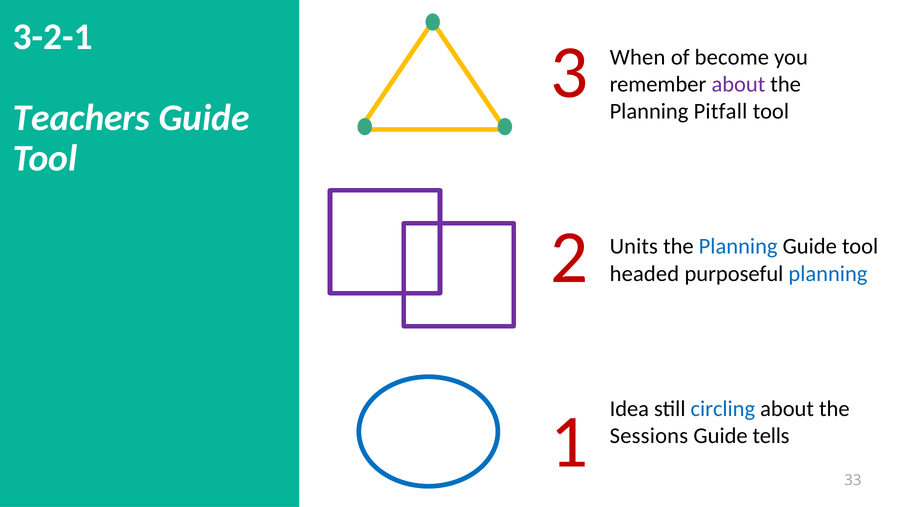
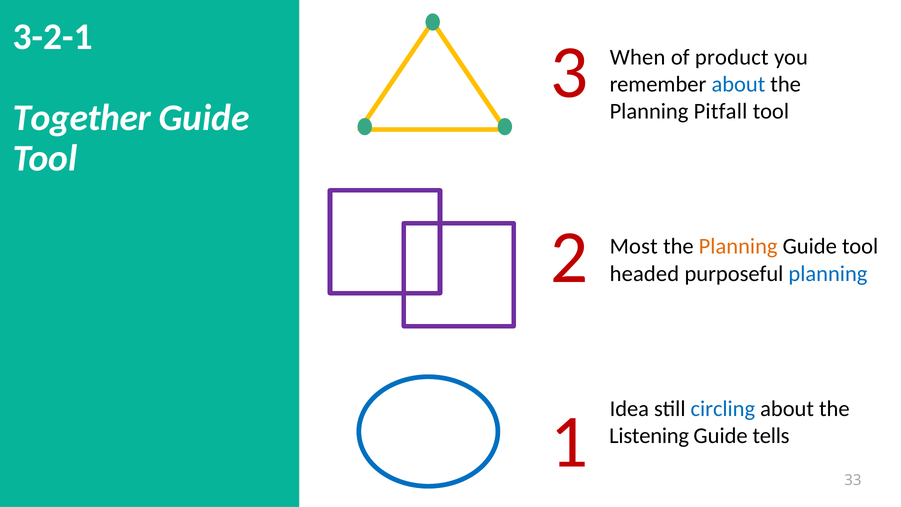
become: become -> product (732, 57)
about colour: purple -> blue (738, 84)
Teachers: Teachers -> Together (82, 118)
Units: Units -> Most (634, 246)
Planning colour: blue -> orange (738, 246)
Sessions: Sessions -> Listening (649, 436)
